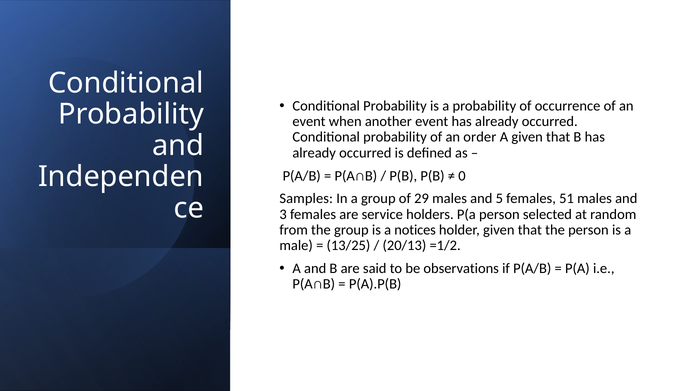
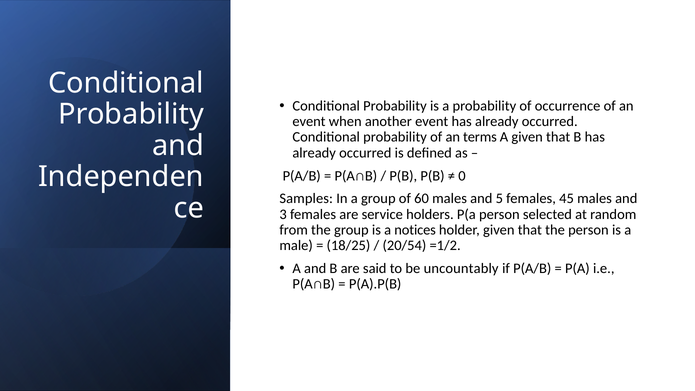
order: order -> terms (480, 137)
29: 29 -> 60 (422, 199)
51: 51 -> 45 (567, 199)
13/25: 13/25 -> 18/25 (348, 246)
20/13: 20/13 -> 20/54 (404, 246)
observations: observations -> uncountably (461, 269)
